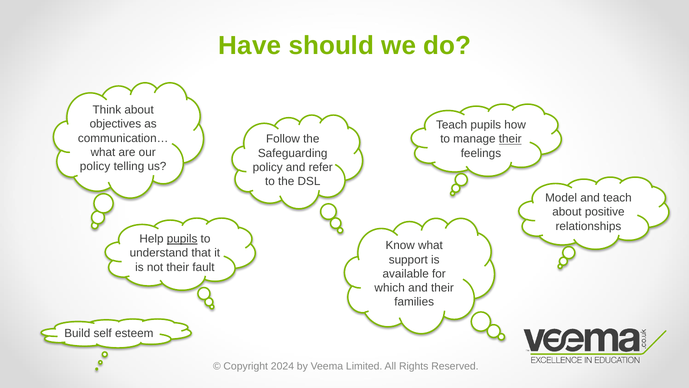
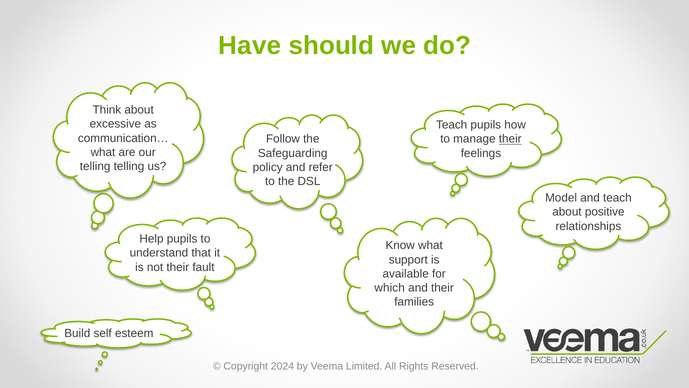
objectives: objectives -> excessive (115, 124)
policy: policy -> telling (95, 166)
pupils underline: present -> none (182, 239)
